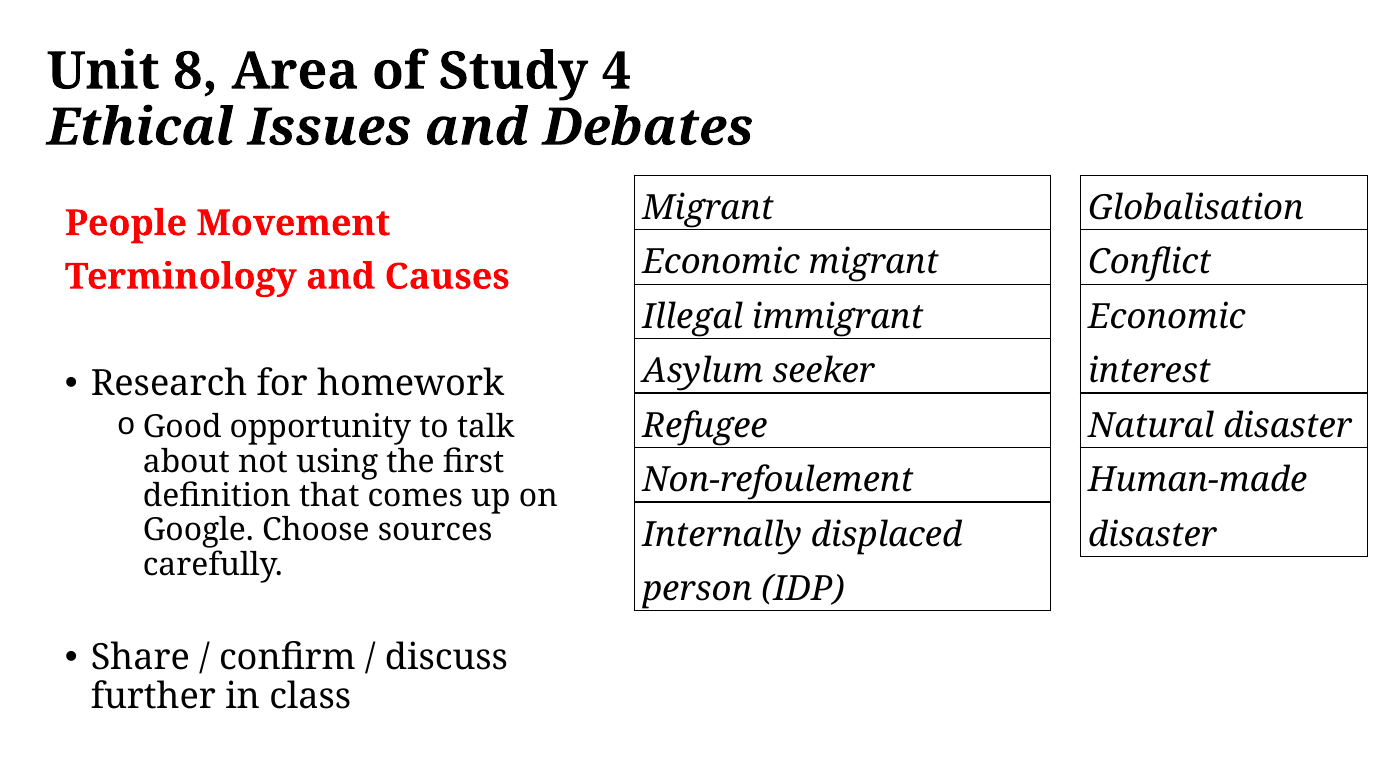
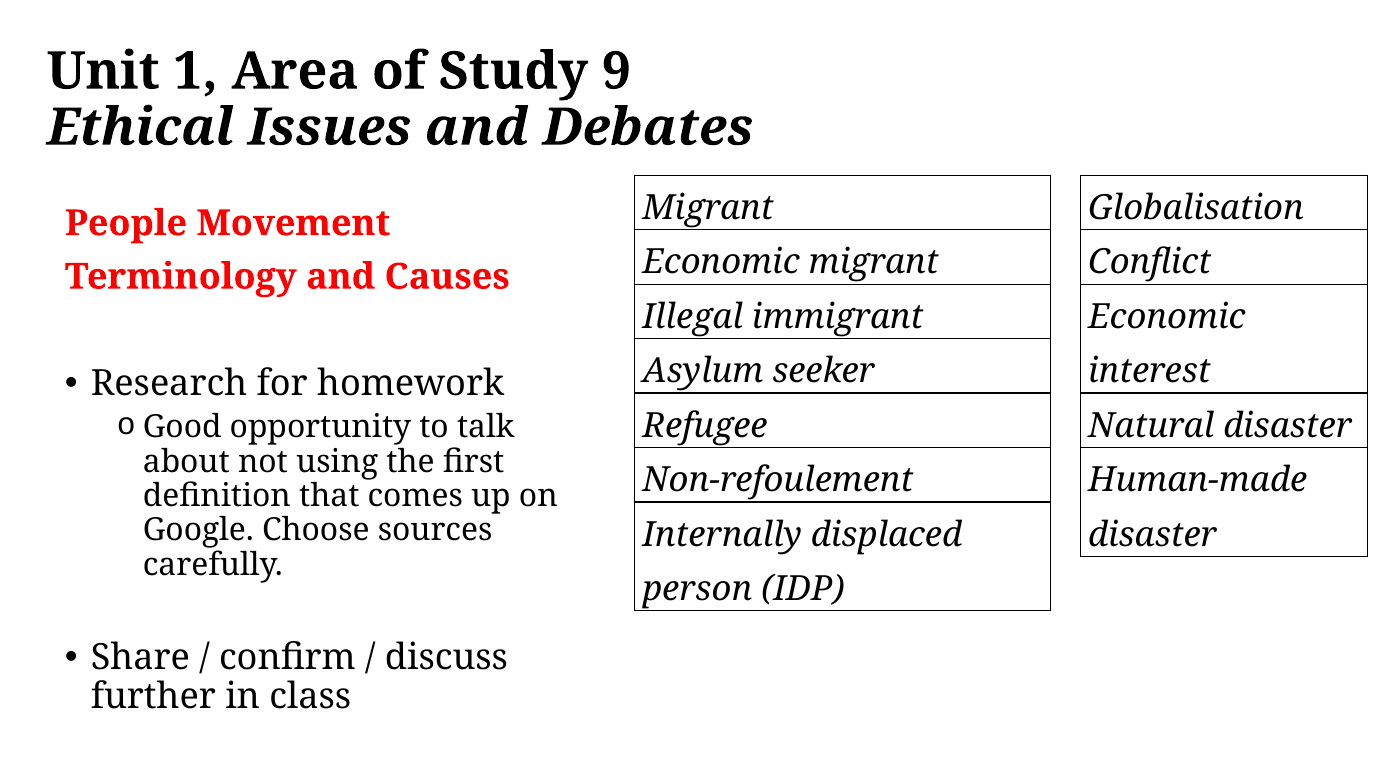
8: 8 -> 1 (195, 71)
4: 4 -> 9 (616, 71)
